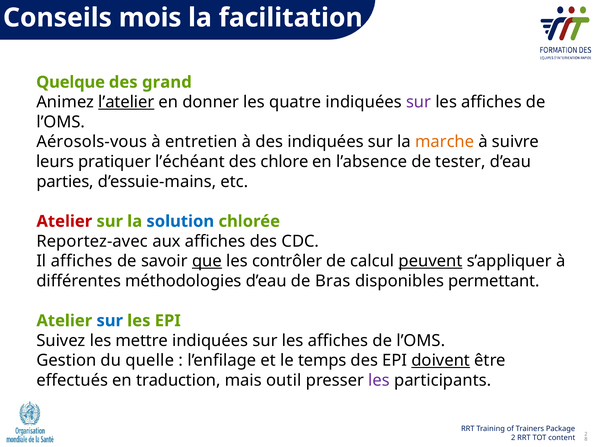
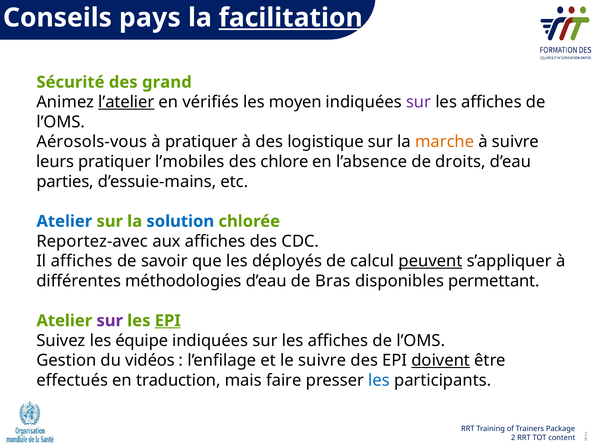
mois: mois -> pays (150, 18)
facilitation underline: none -> present (291, 18)
Quelque: Quelque -> Sécurité (70, 82)
donner: donner -> vérifiés (211, 102)
quatre: quatre -> moyen (295, 102)
à entretien: entretien -> pratiquer (201, 142)
des indiquées: indiquées -> logistique (326, 142)
l’échéant: l’échéant -> l’mobiles (190, 162)
tester: tester -> droits (460, 162)
Atelier colour: red -> blue (64, 221)
que underline: present -> none (207, 261)
contrôler: contrôler -> déployés (287, 261)
sur colour: blue -> purple (110, 321)
EPI underline: none -> present (168, 321)
mettre: mettre -> équipe (142, 341)
quelle: quelle -> vidéos (150, 360)
le temps: temps -> suivre (322, 360)
outil: outil -> faire (284, 380)
les colour: purple -> blue (379, 380)
